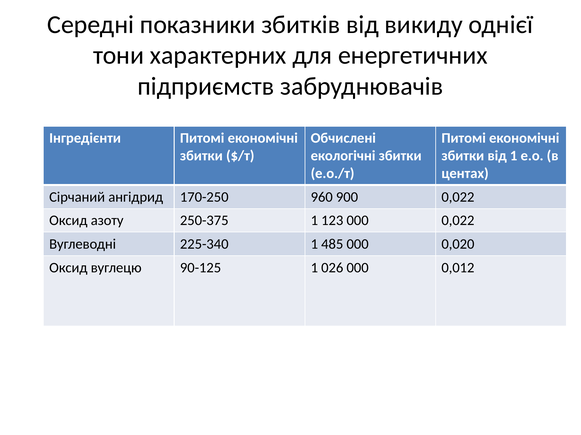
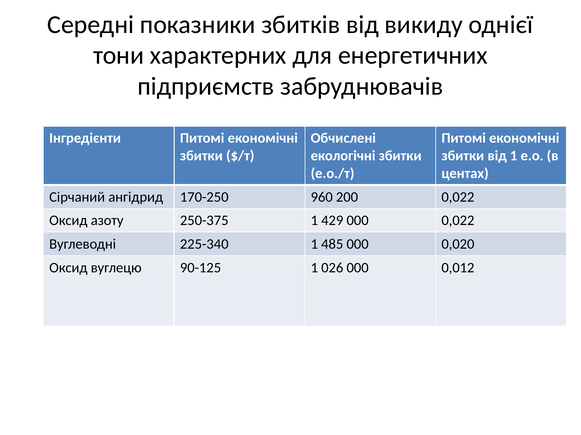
900: 900 -> 200 (347, 197)
123: 123 -> 429 (332, 221)
